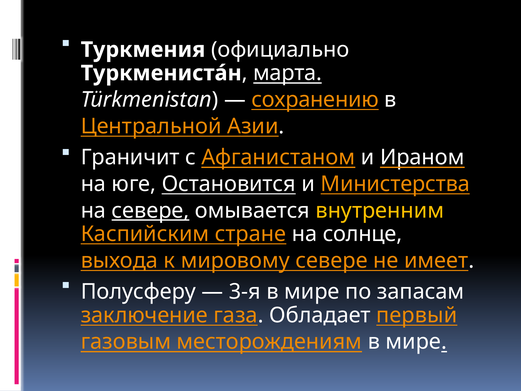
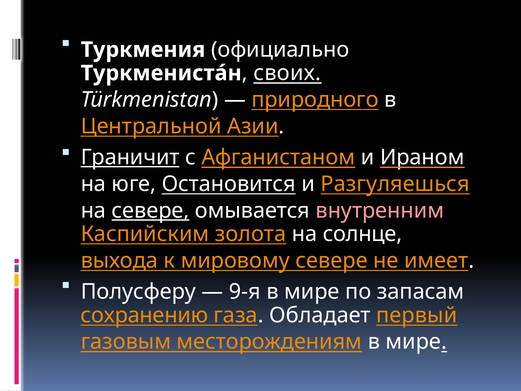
марта: марта -> своих (287, 73)
сохранению: сохранению -> природного (315, 100)
Граничит underline: none -> present (130, 157)
Министерства: Министерства -> Разгуляешься (395, 184)
внутренним colour: yellow -> pink (380, 210)
стране: стране -> золота (250, 234)
3-я: 3-я -> 9-я (245, 292)
заключение: заключение -> сохранению (144, 315)
